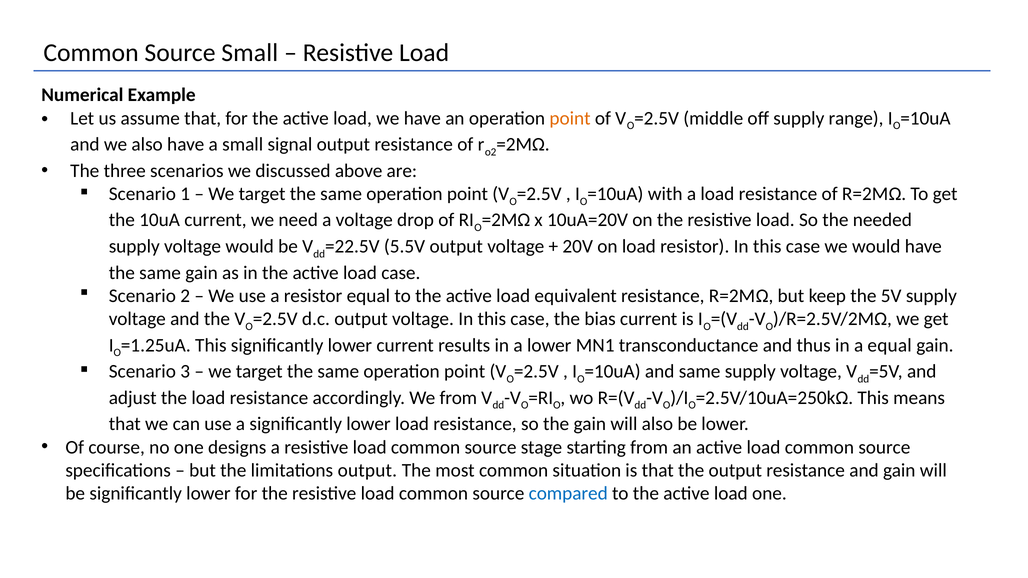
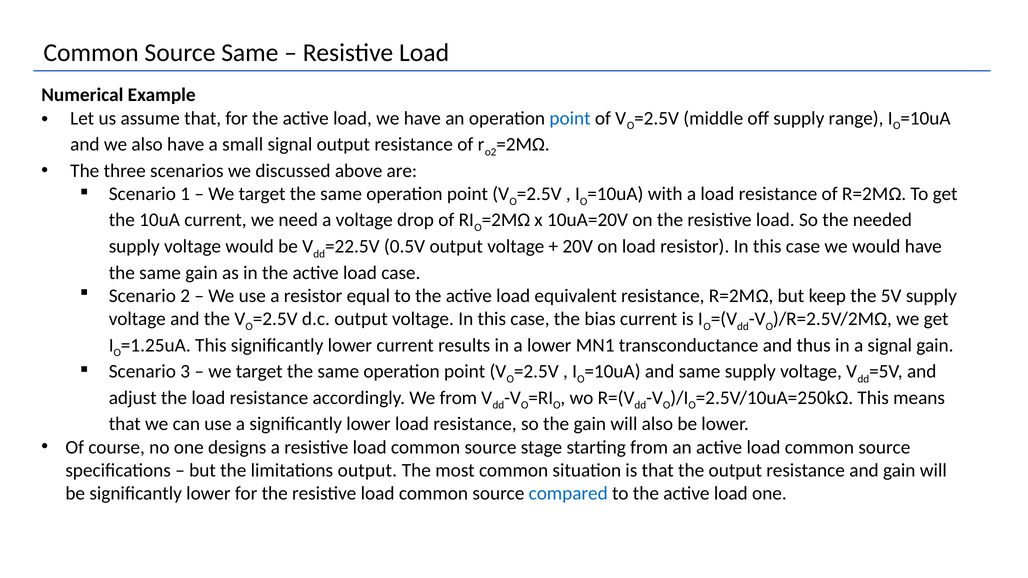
Source Small: Small -> Same (250, 53)
point colour: orange -> blue (570, 118)
5.5V: 5.5V -> 0.5V (405, 247)
a equal: equal -> signal (890, 345)
